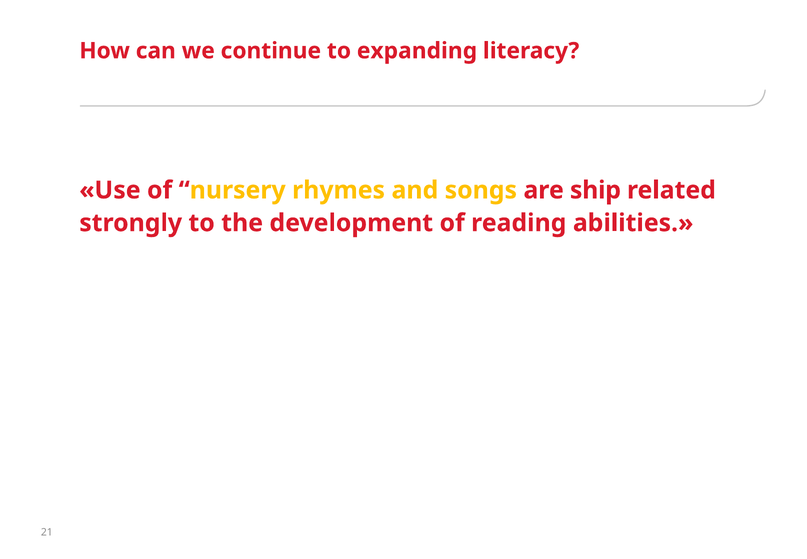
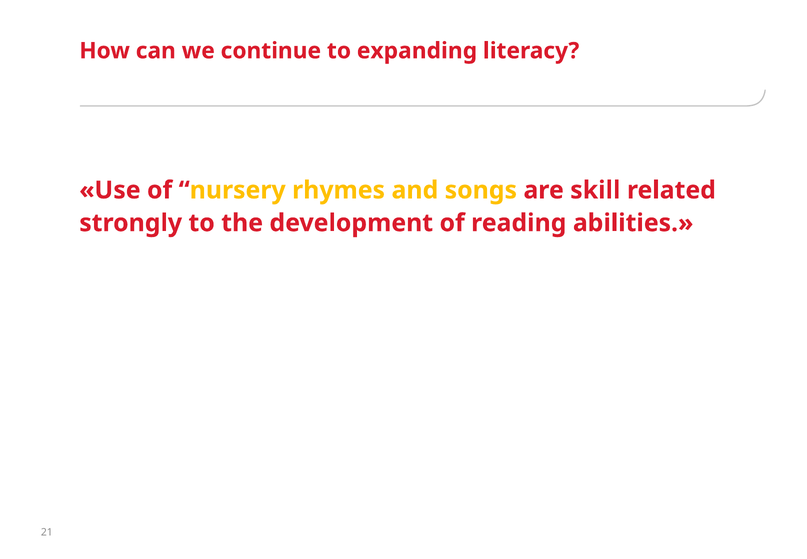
ship: ship -> skill (595, 190)
